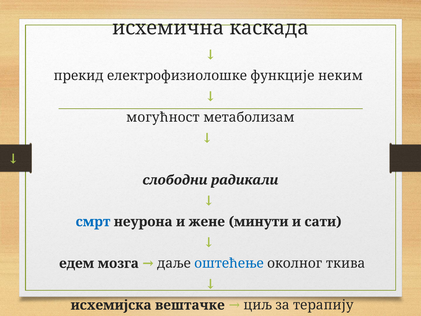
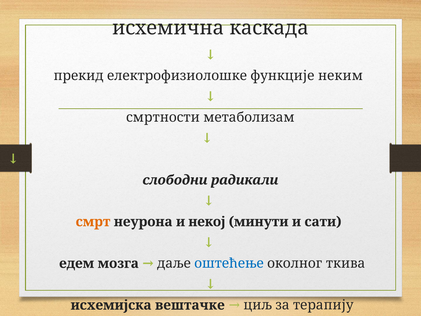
могућност: могућност -> смртности (163, 117)
смрт colour: blue -> orange (93, 222)
жене: жене -> некој (207, 222)
